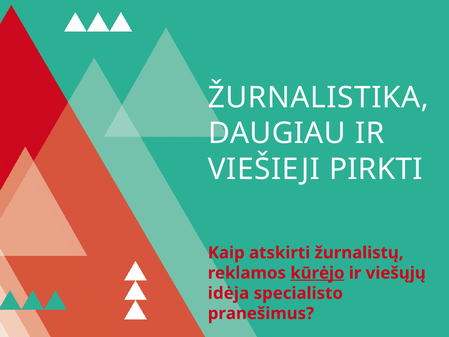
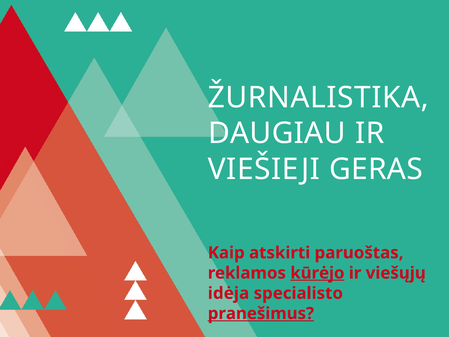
PIRKTI: PIRKTI -> GERAS (376, 169)
žurnalistų: žurnalistų -> paruoštas (359, 253)
pranešimus underline: none -> present (261, 313)
